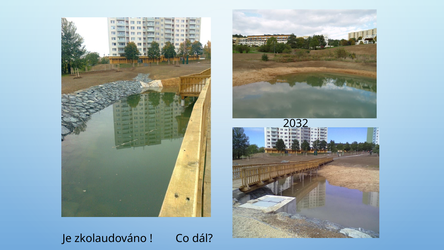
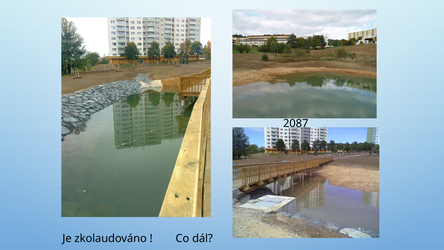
2032: 2032 -> 2087 (296, 123)
